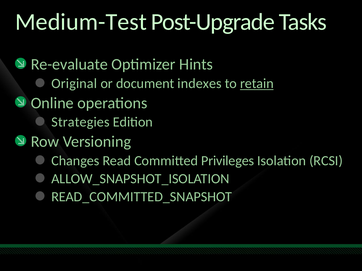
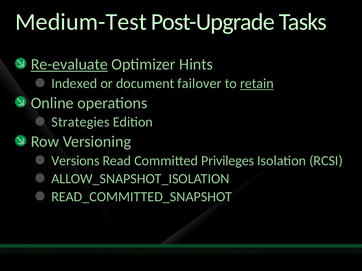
Re-evaluate underline: none -> present (69, 65)
Original: Original -> Indexed (74, 84)
indexes: indexes -> failover (200, 84)
Changes: Changes -> Versions (75, 161)
